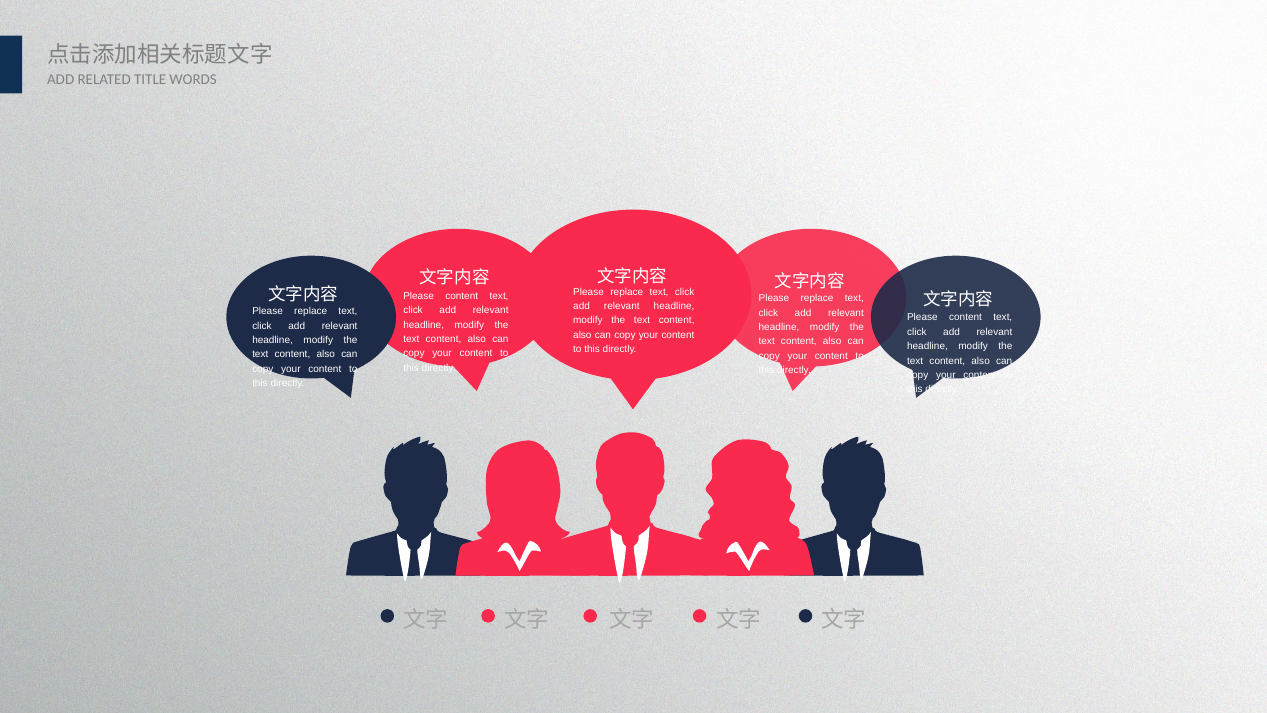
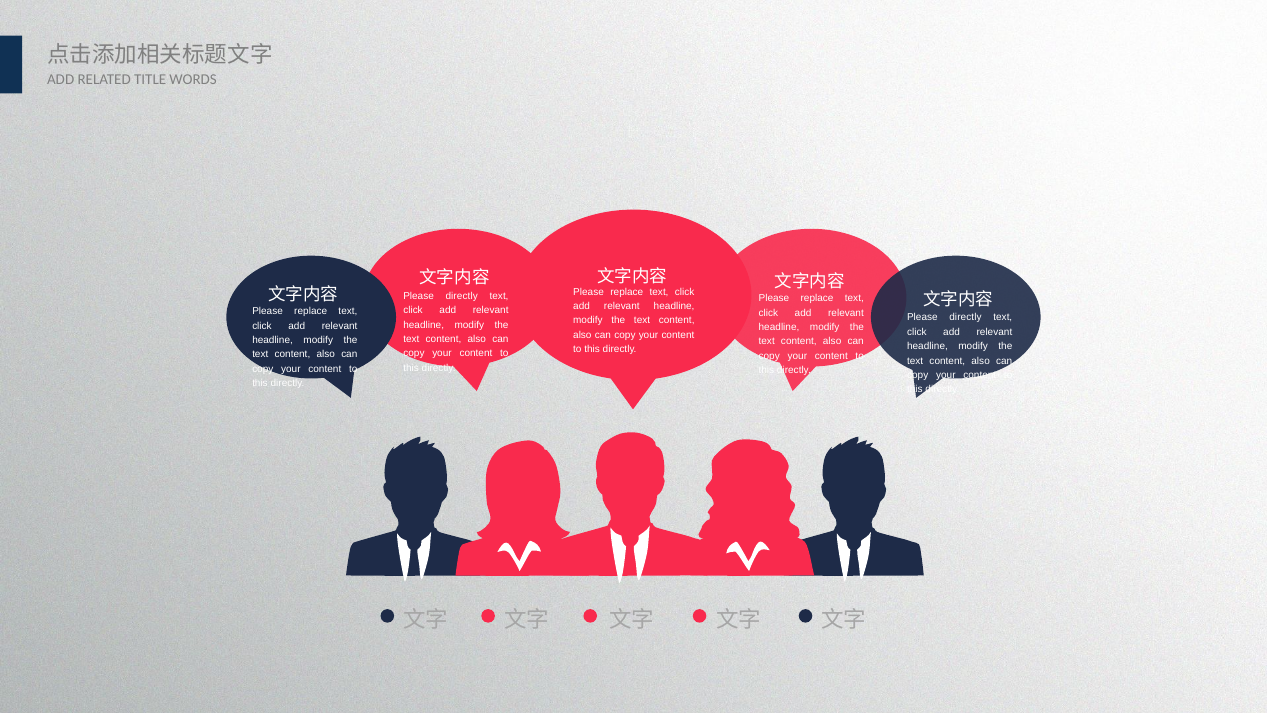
content: content -> directly (462, 296)
content: content -> directly (965, 317)
